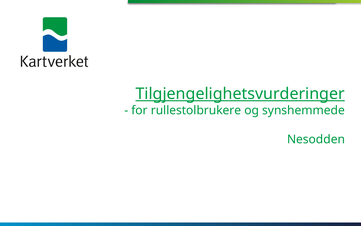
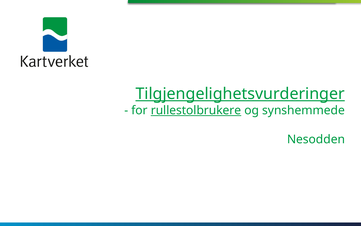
rullestolbrukere underline: none -> present (196, 110)
